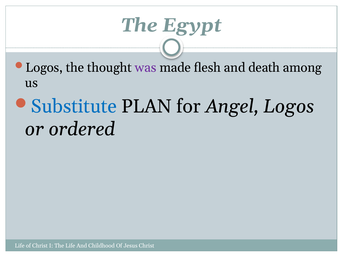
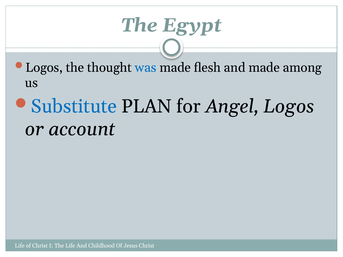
was colour: purple -> blue (146, 68)
and death: death -> made (264, 68)
ordered: ordered -> account (82, 129)
